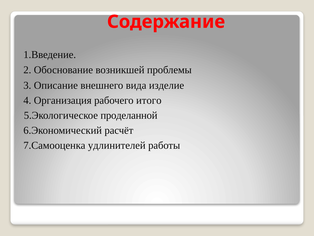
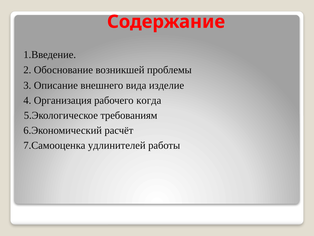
итого: итого -> когда (149, 100)
проделанной: проделанной -> требованиям (129, 115)
